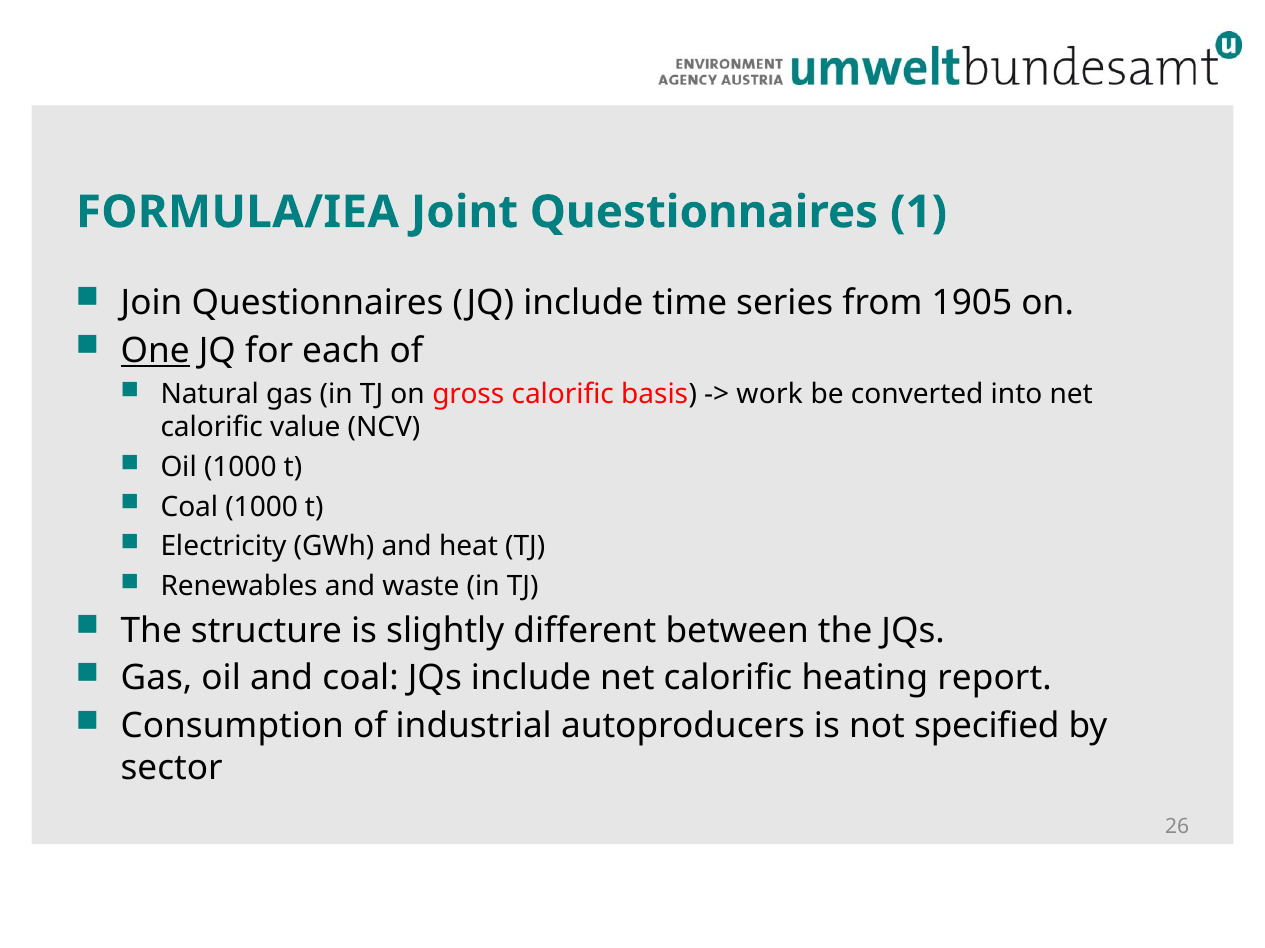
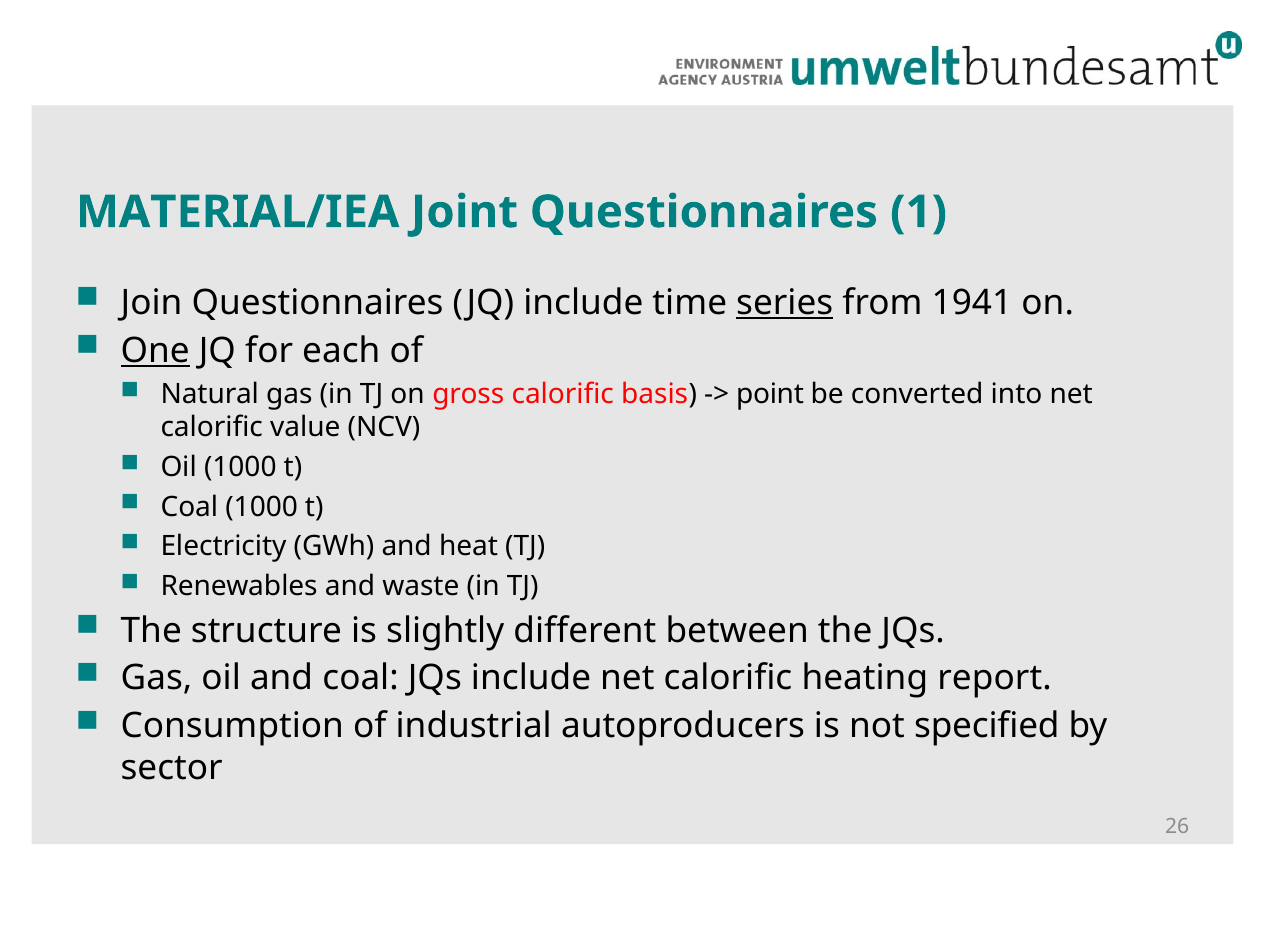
FORMULA/IEA: FORMULA/IEA -> MATERIAL/IEA (238, 212)
series underline: none -> present (785, 303)
1905: 1905 -> 1941 (972, 303)
work: work -> point (770, 395)
